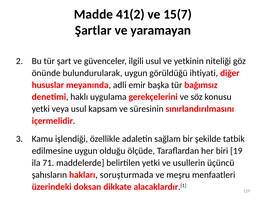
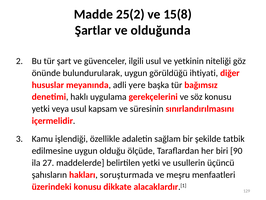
41(2: 41(2 -> 25(2 (130, 14)
15(7: 15(7 -> 15(8 (178, 14)
yaramayan: yaramayan -> olduğunda (161, 30)
emir: emir -> yere (137, 85)
19: 19 -> 90 (236, 150)
71: 71 -> 27 (48, 162)
üzerindeki doksan: doksan -> konusu (88, 186)
